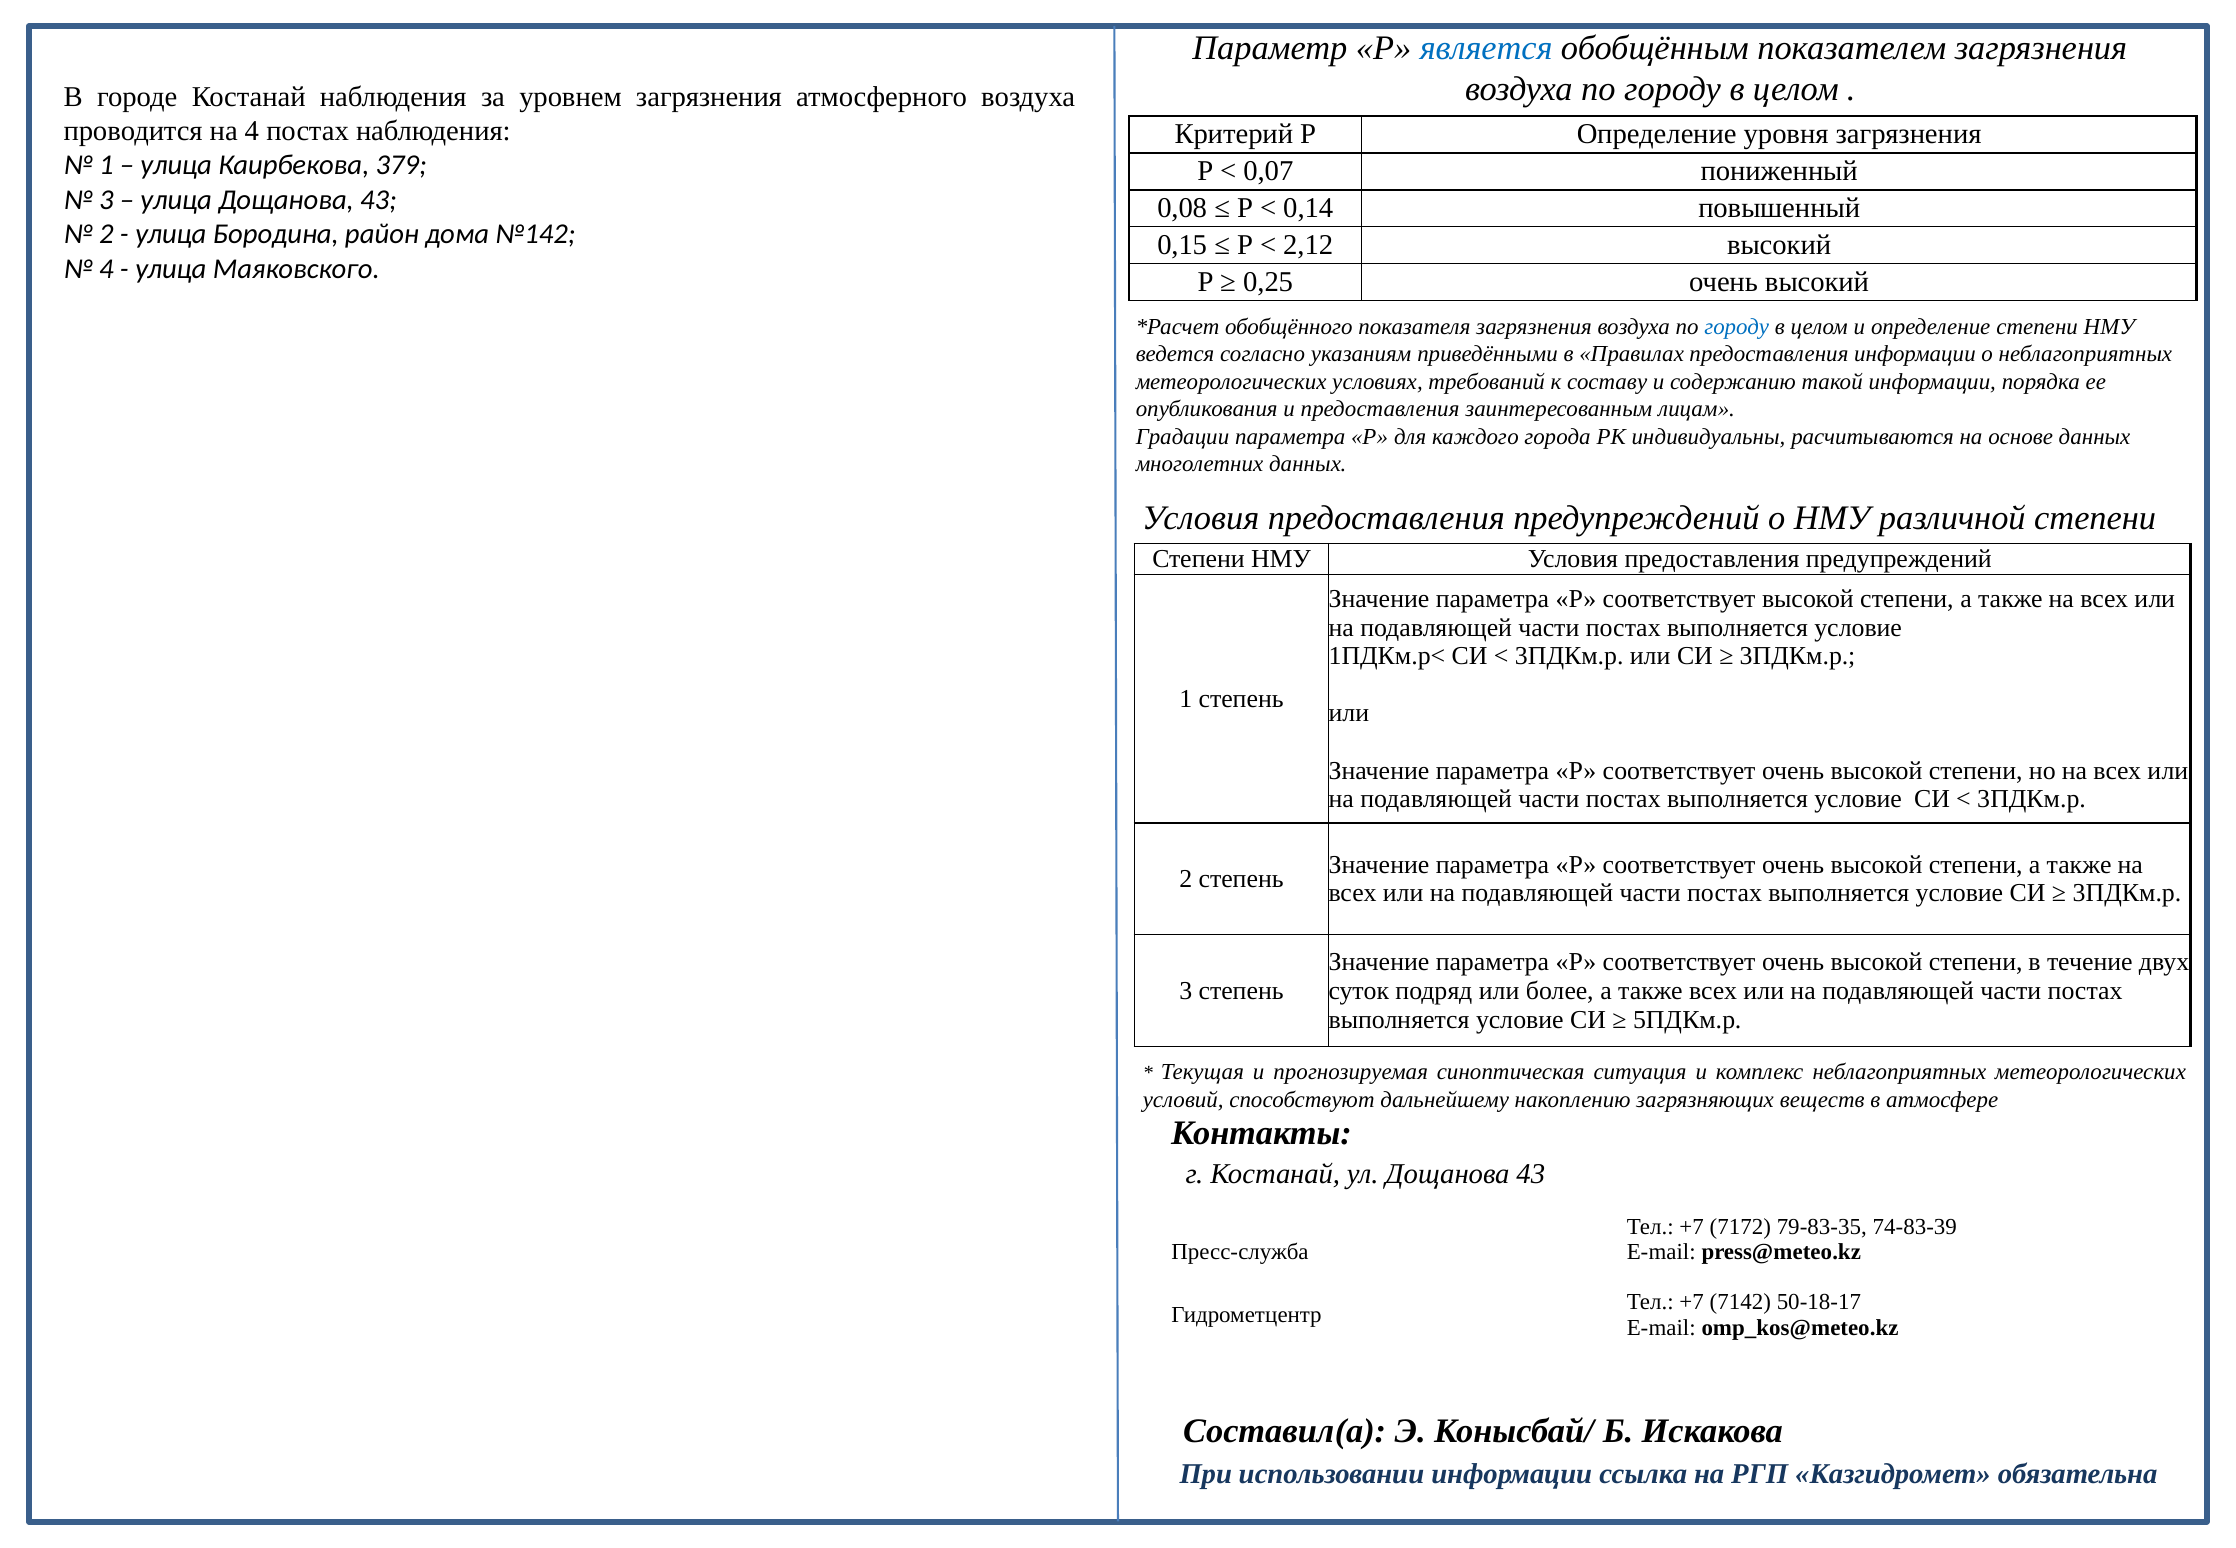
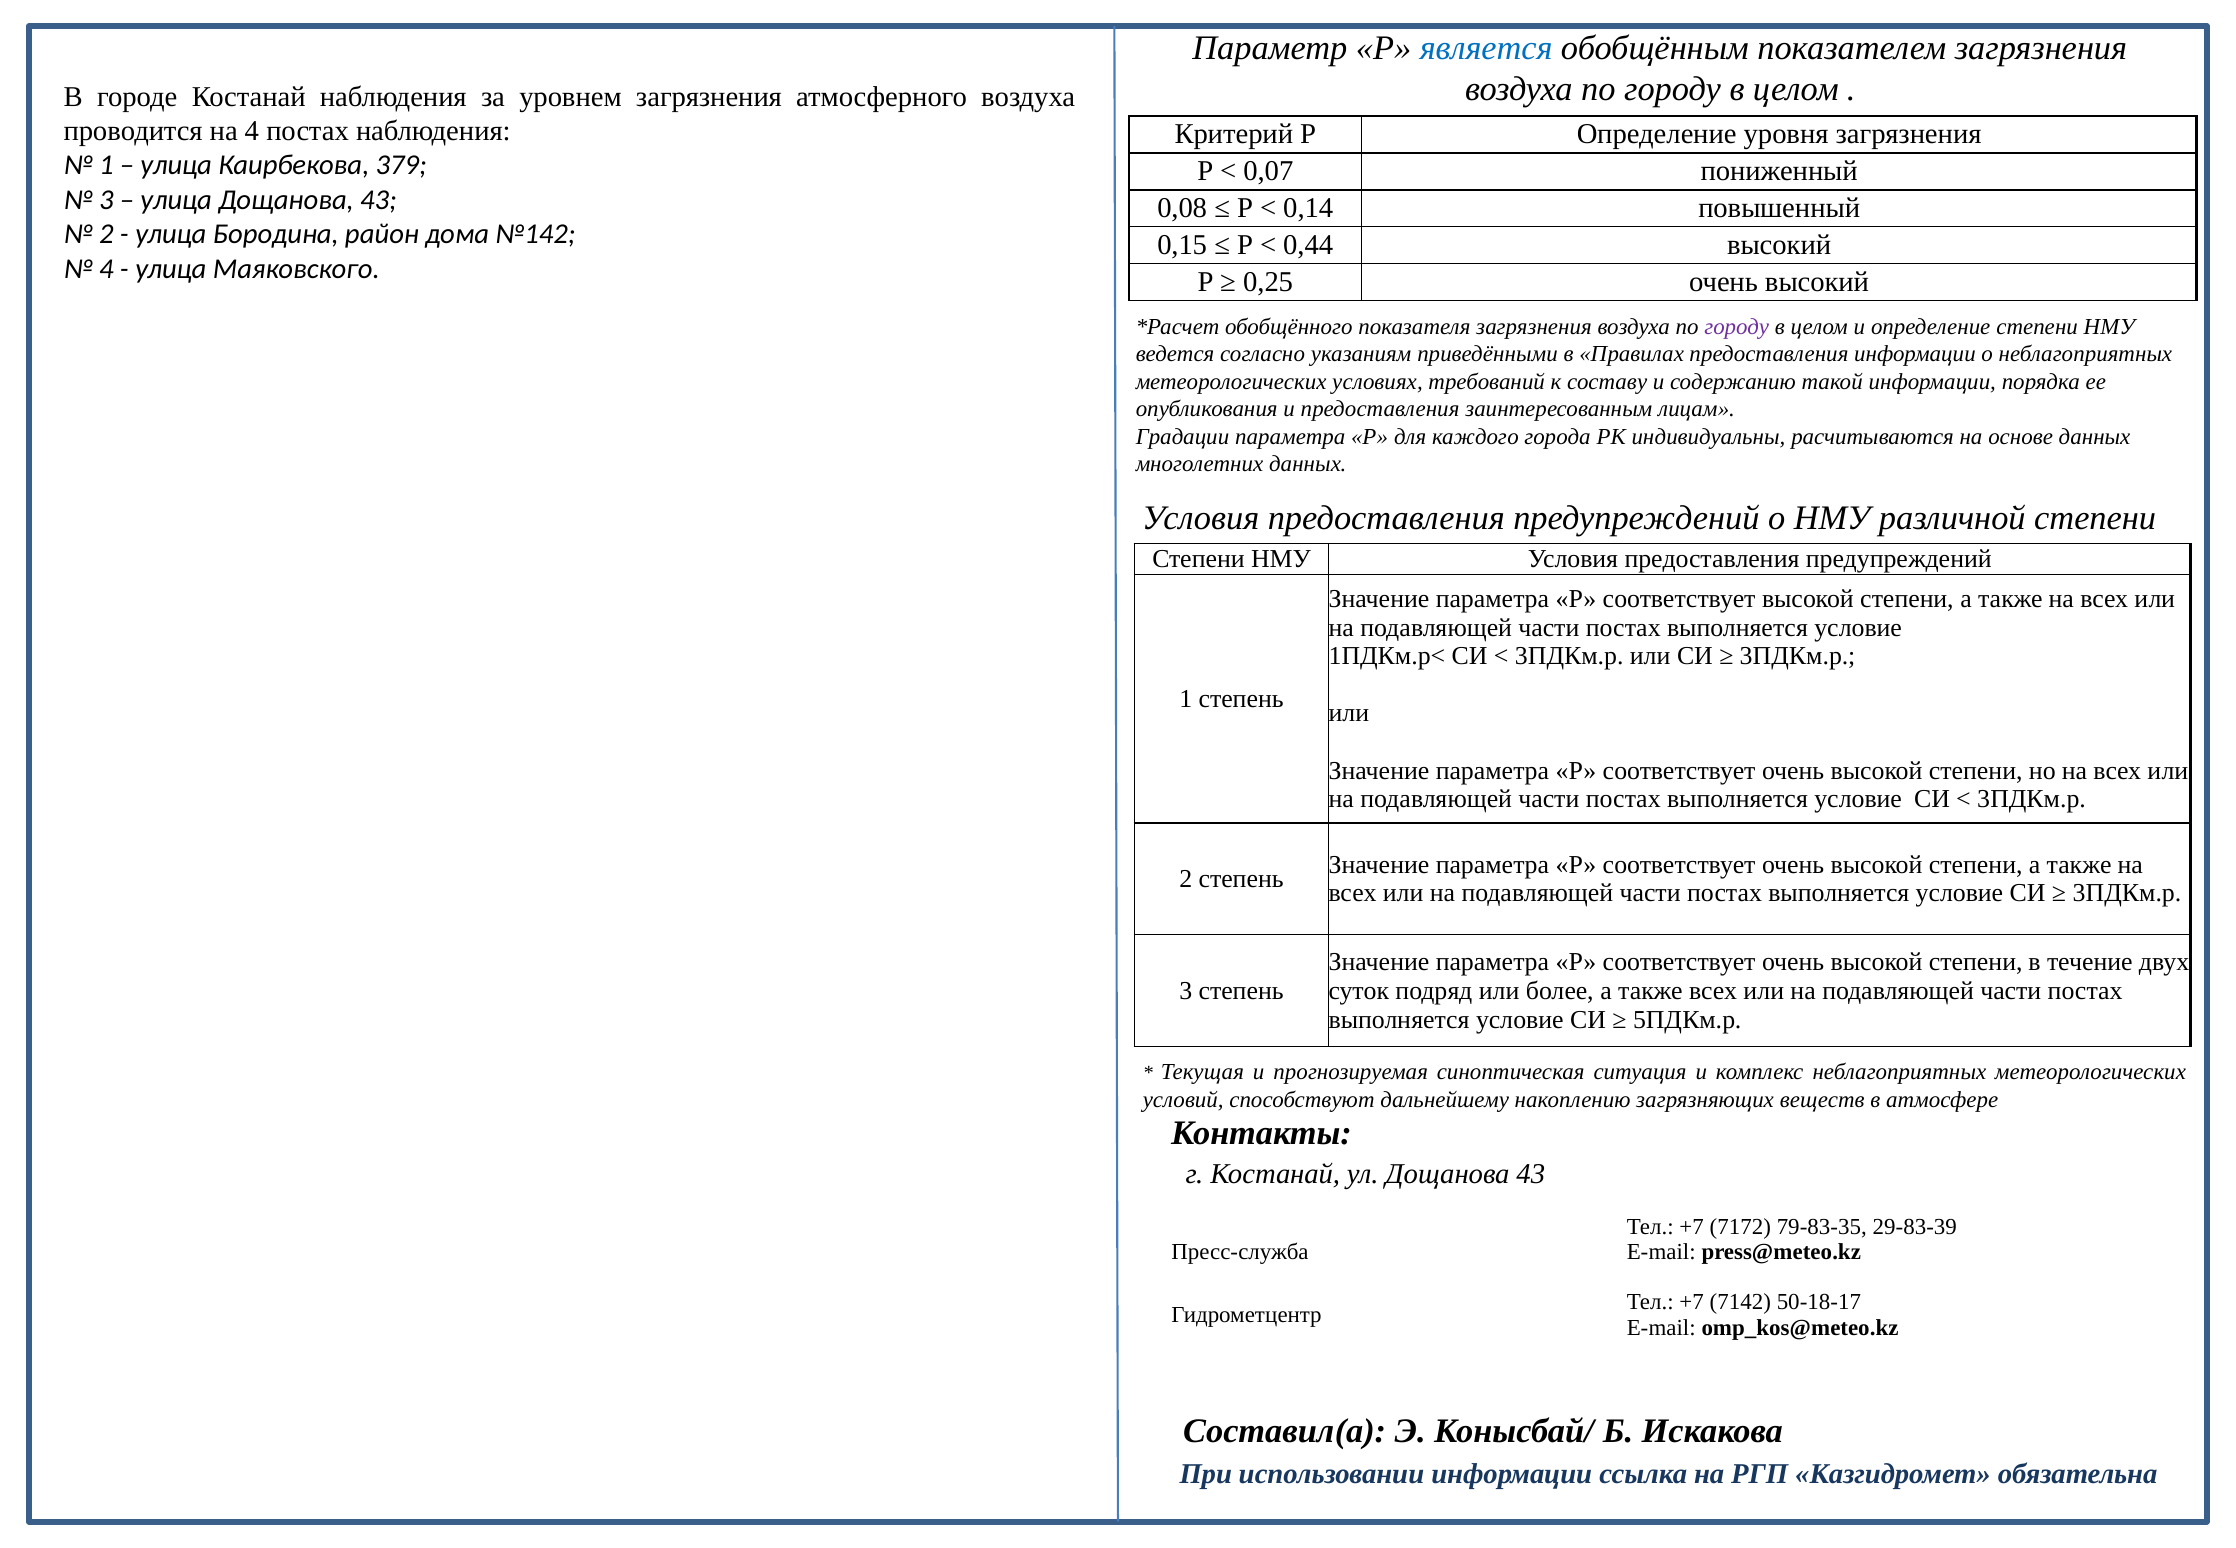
2,12: 2,12 -> 0,44 (1308, 245)
городу colour: blue -> purple (1737, 327)
74-83-39: 74-83-39 -> 29-83-39 (1915, 1227)
